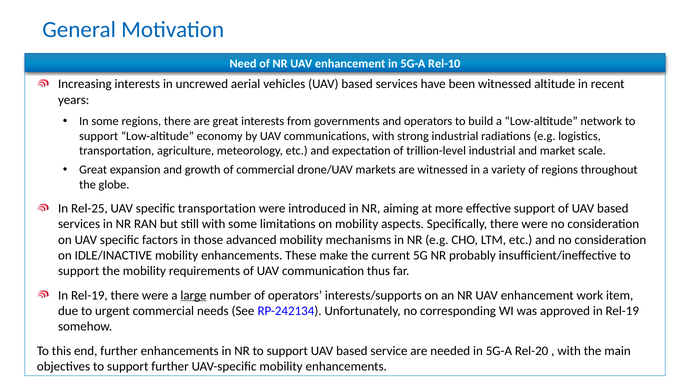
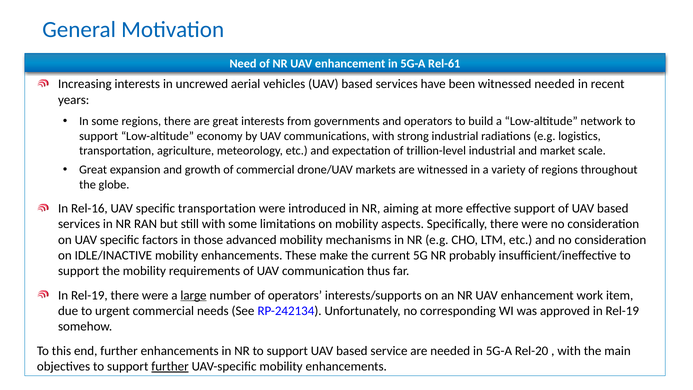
Rel-10: Rel-10 -> Rel-61 (444, 64)
witnessed altitude: altitude -> needed (555, 84)
Rel-25: Rel-25 -> Rel-16 (89, 208)
further underline: none -> present (170, 366)
